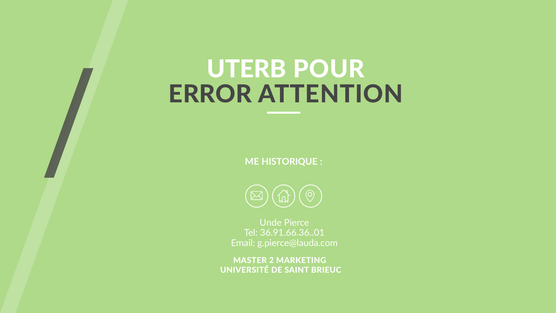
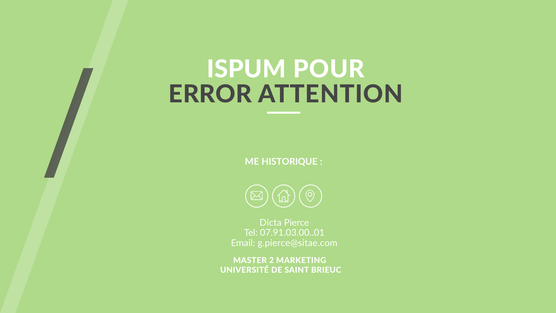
UTERB: UTERB -> ISPUM (246, 69)
Unde: Unde -> Dicta (271, 223)
36.91.66.36..01: 36.91.66.36..01 -> 07.91.03.00..01 (292, 233)
g.pierce@lauda.com: g.pierce@lauda.com -> g.pierce@sitae.com (297, 243)
